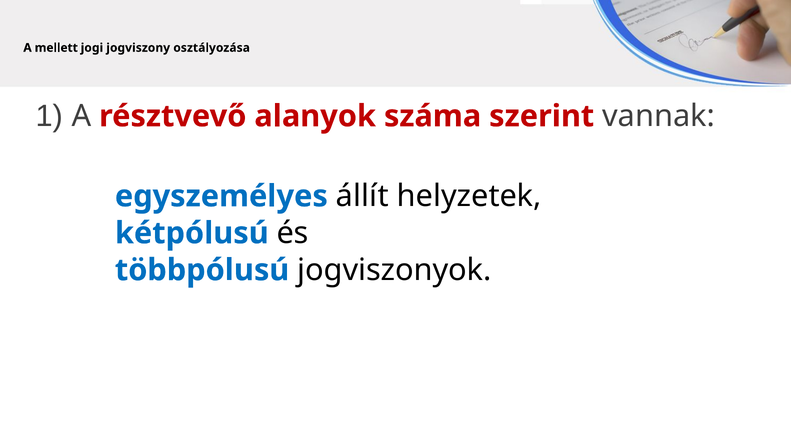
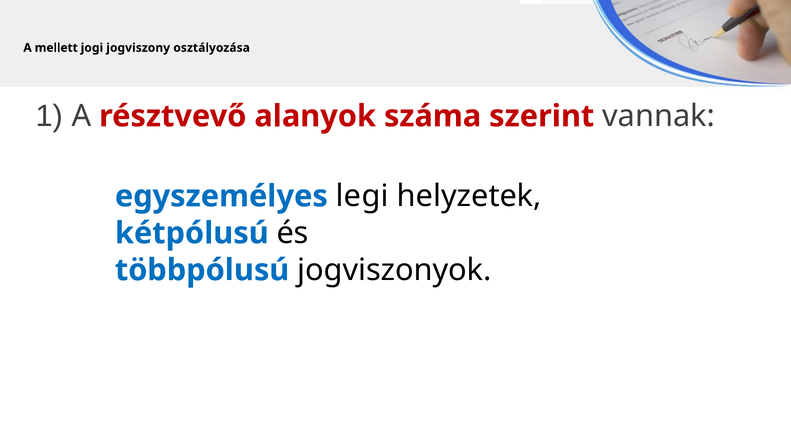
állít: állít -> legi (362, 196)
